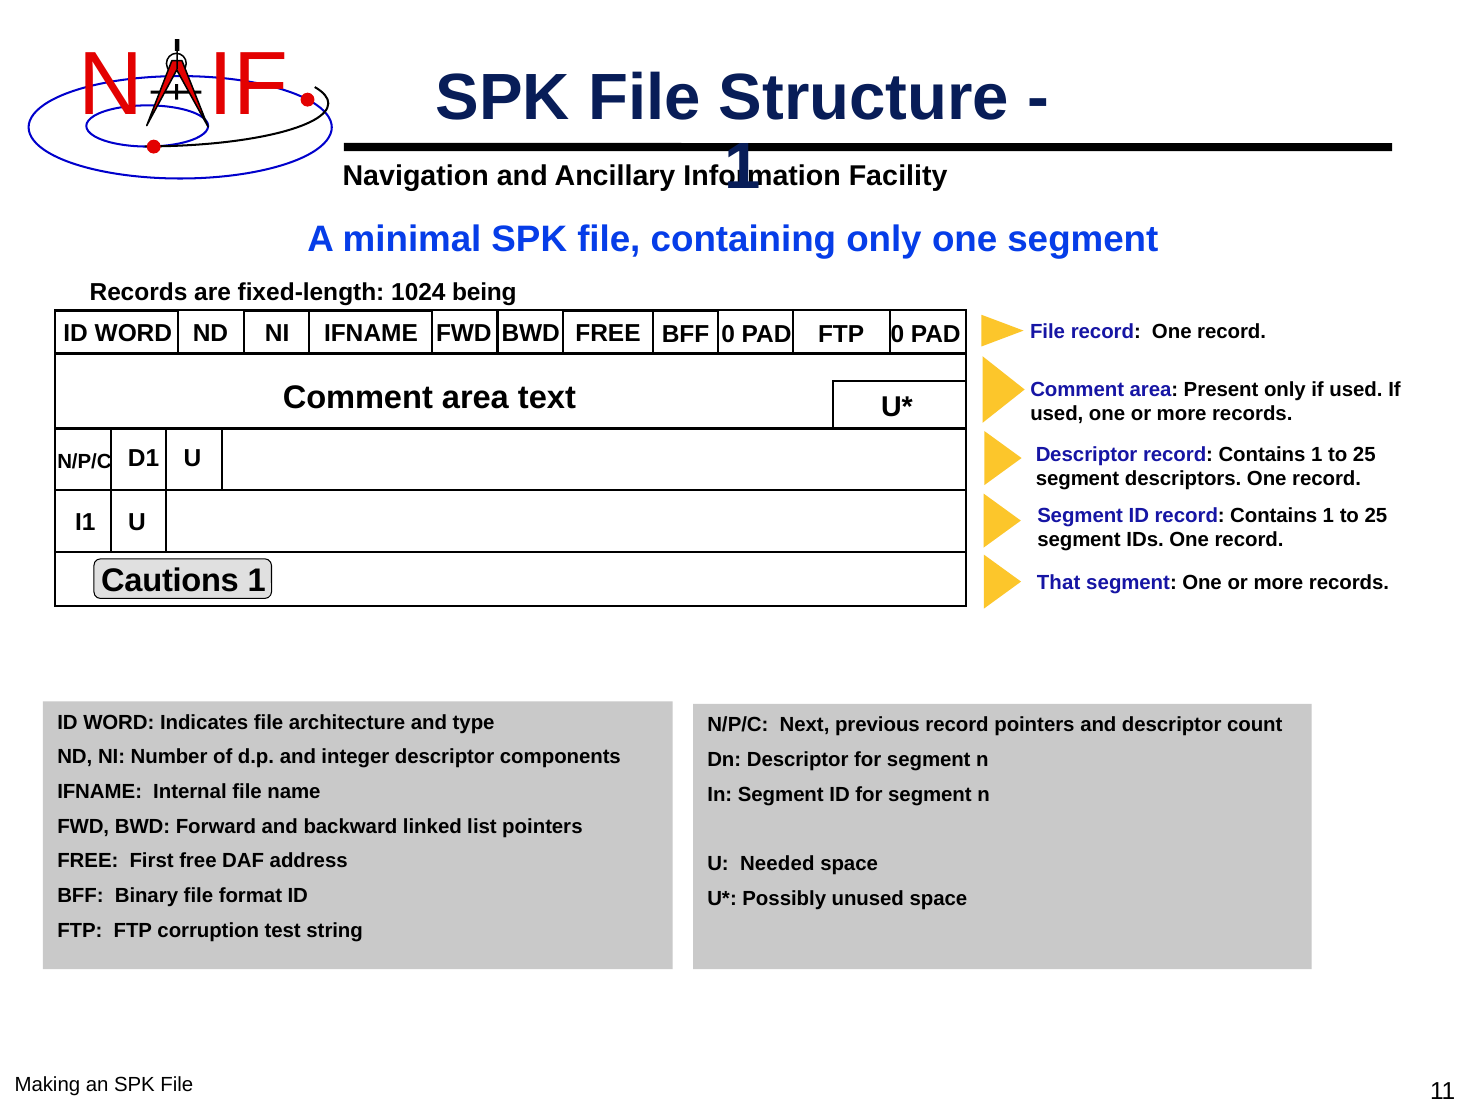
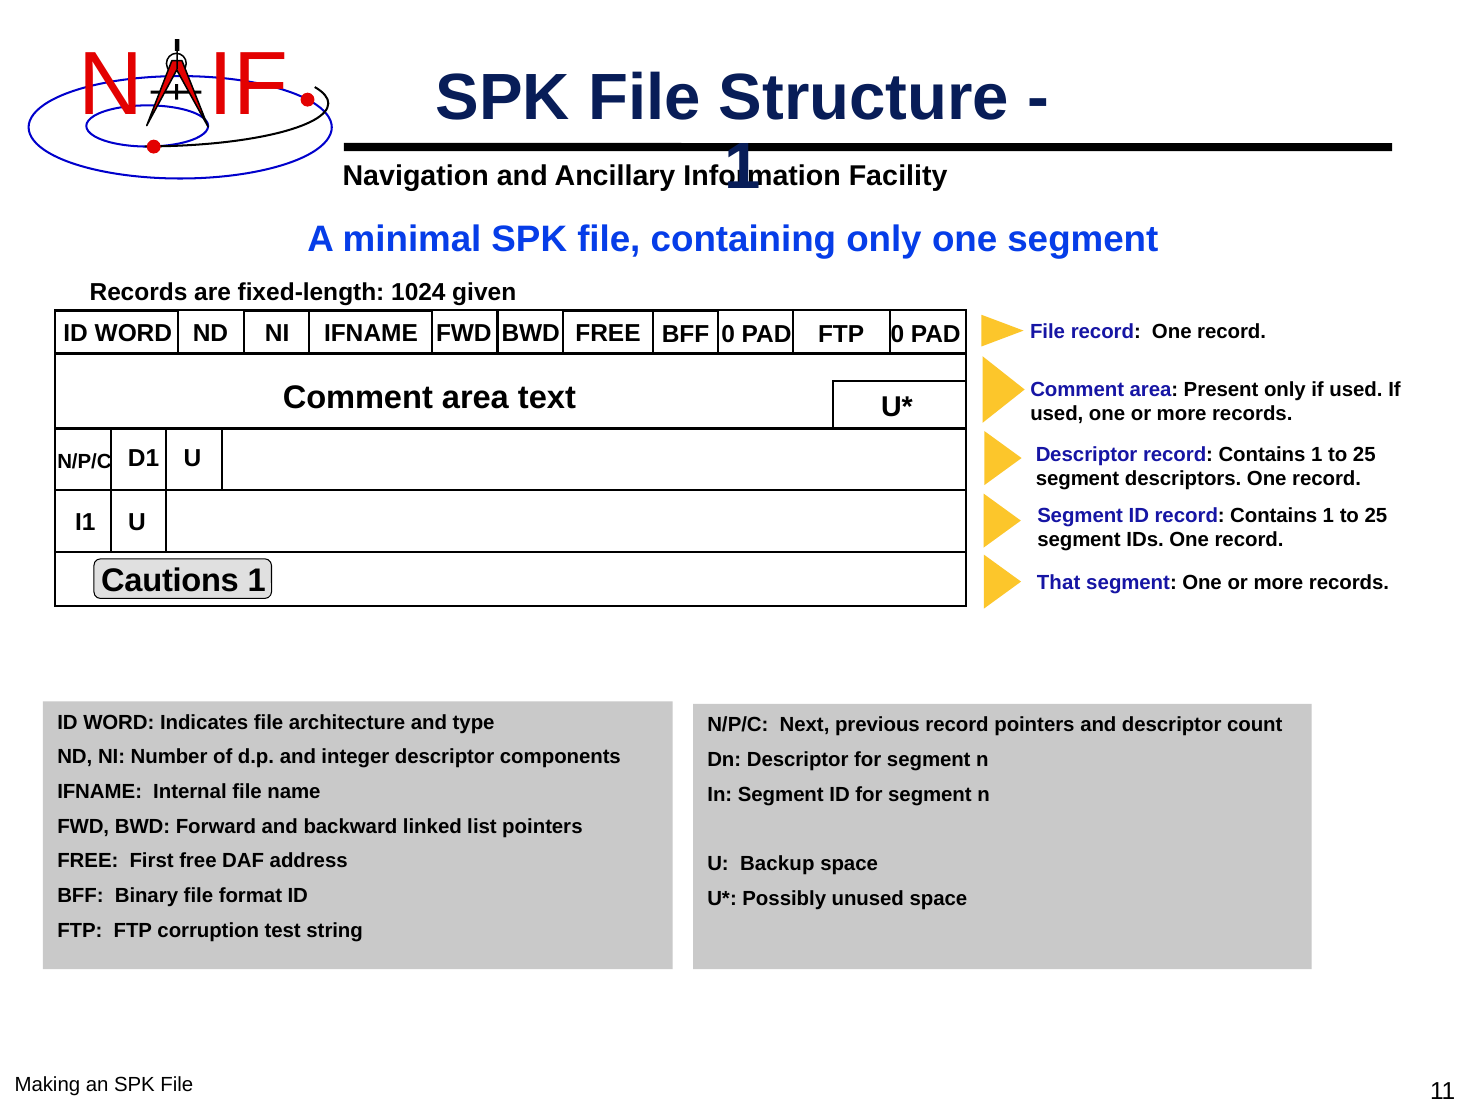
being: being -> given (484, 292)
Needed: Needed -> Backup (777, 863)
